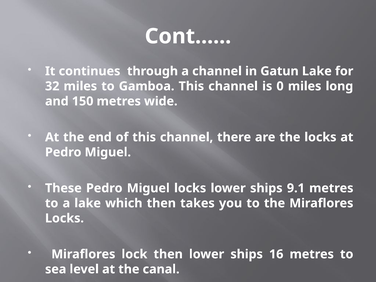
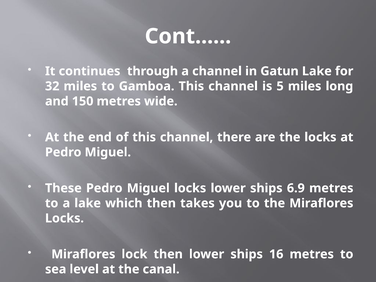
0: 0 -> 5 (280, 86)
9.1: 9.1 -> 6.9 (296, 188)
